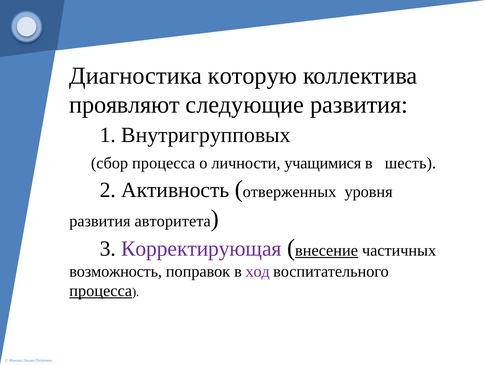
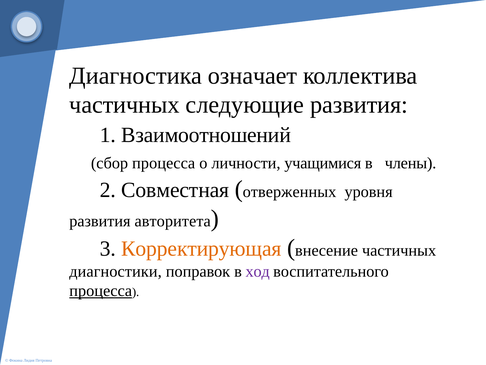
которую: которую -> означает (252, 76)
проявляют: проявляют -> частичных (124, 105)
Внутригрупповых: Внутригрупповых -> Взаимоотношений (206, 135)
шесть: шесть -> члены (411, 163)
Активность: Активность -> Совместная (175, 190)
Корректирующая colour: purple -> orange (201, 248)
внесение underline: present -> none (327, 250)
возможность: возможность -> диагностики (116, 271)
